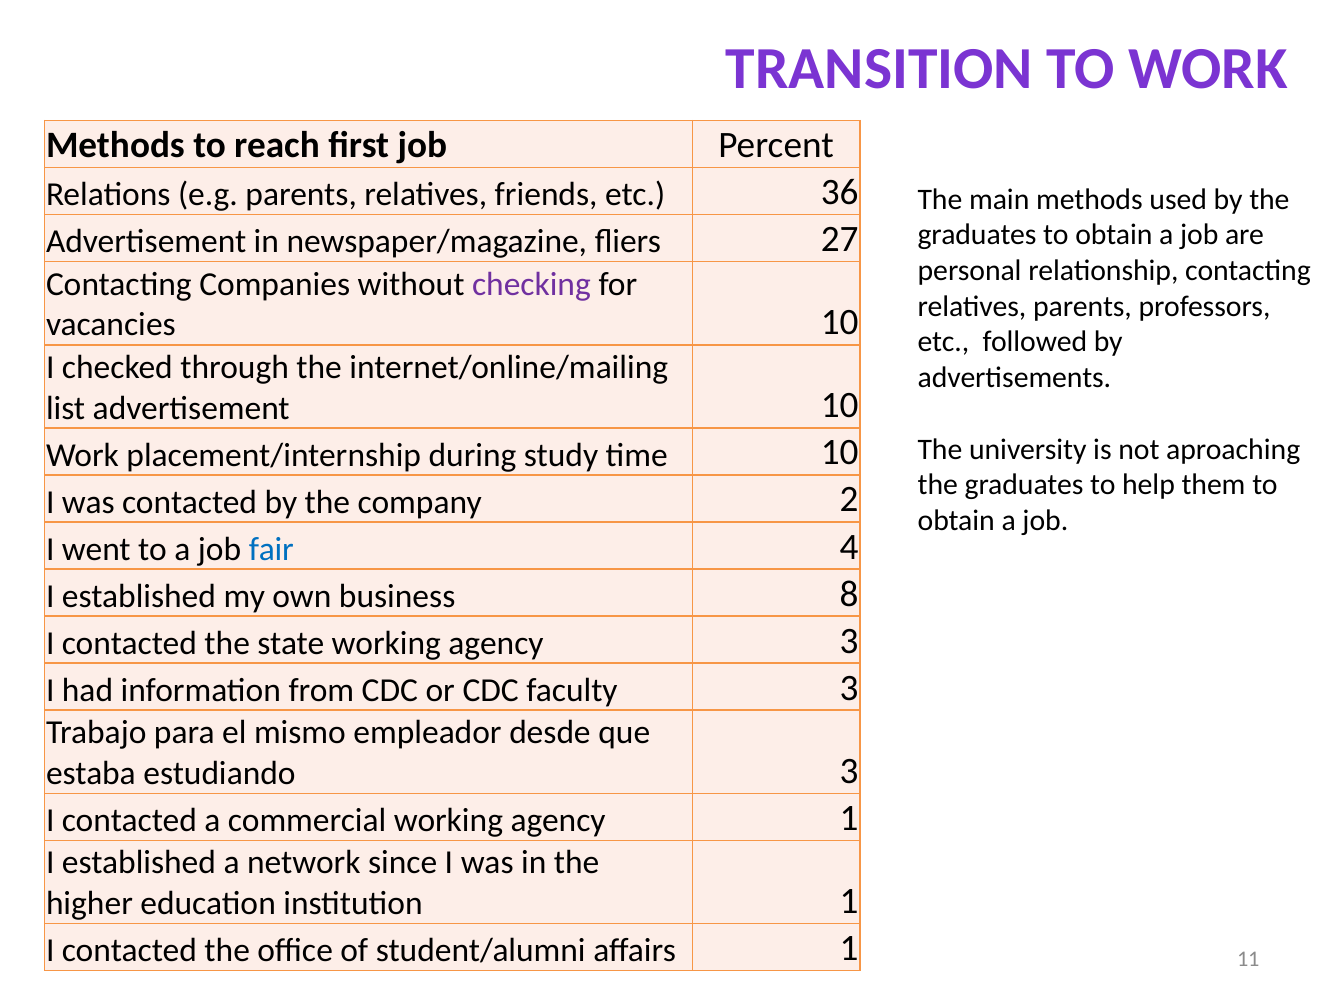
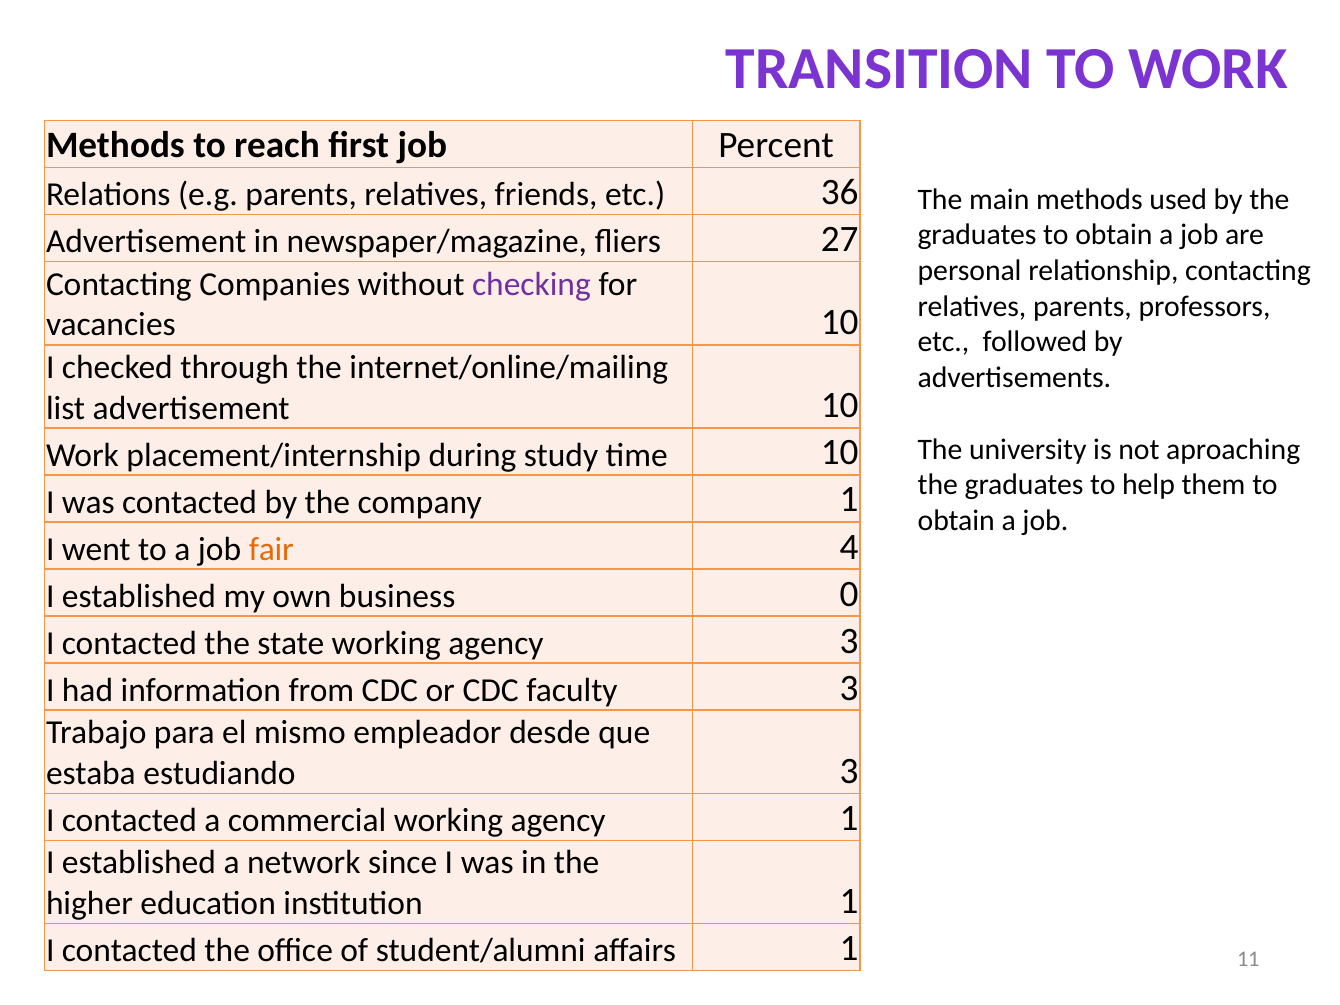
company 2: 2 -> 1 (849, 500)
fair colour: blue -> orange (271, 549)
8: 8 -> 0 (849, 594)
